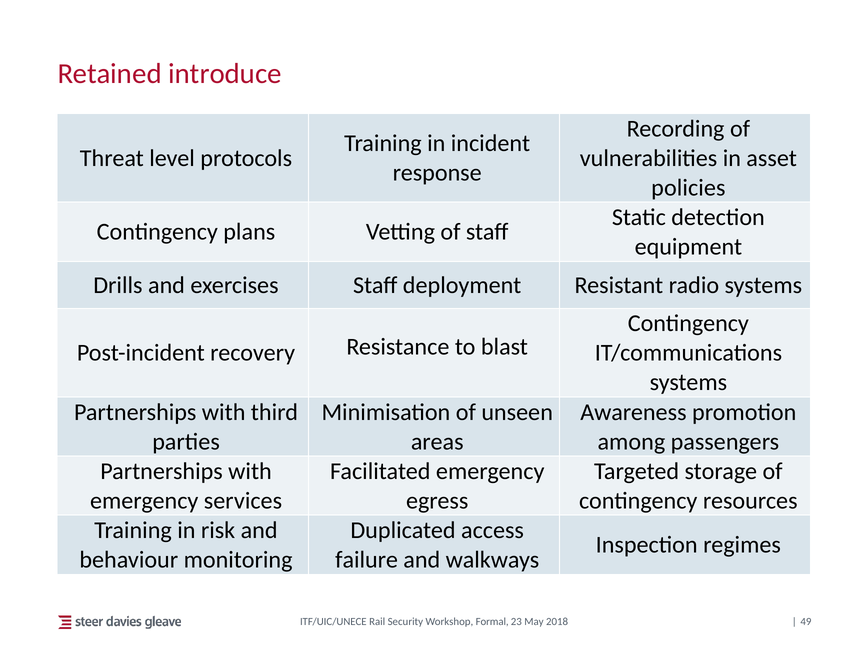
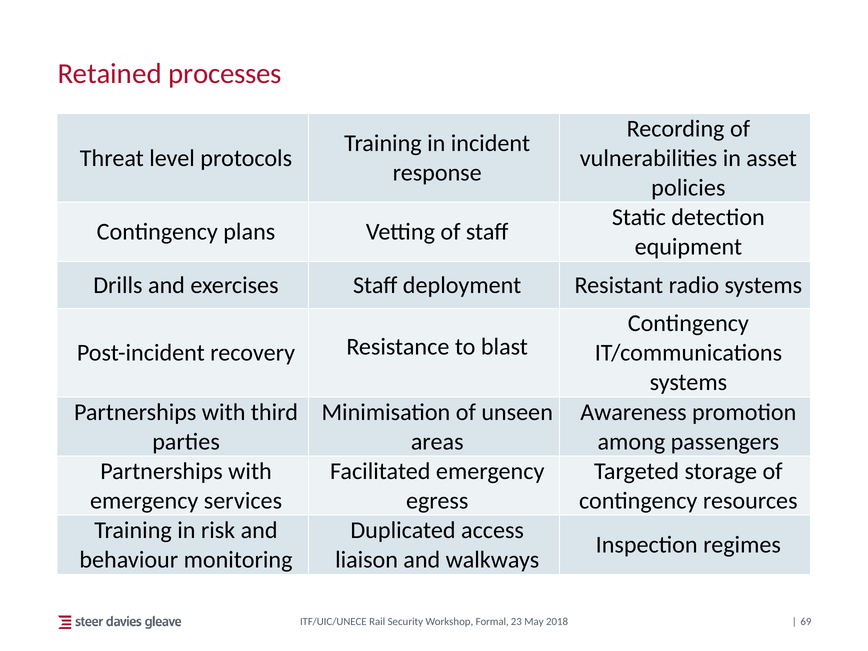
introduce: introduce -> processes (225, 74)
failure: failure -> liaison (367, 560)
49: 49 -> 69 (806, 622)
